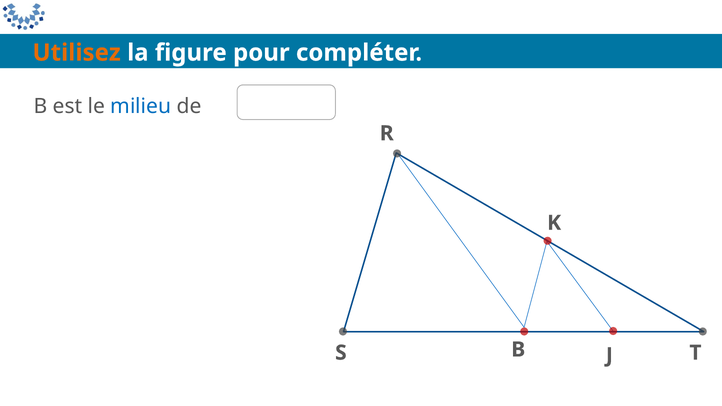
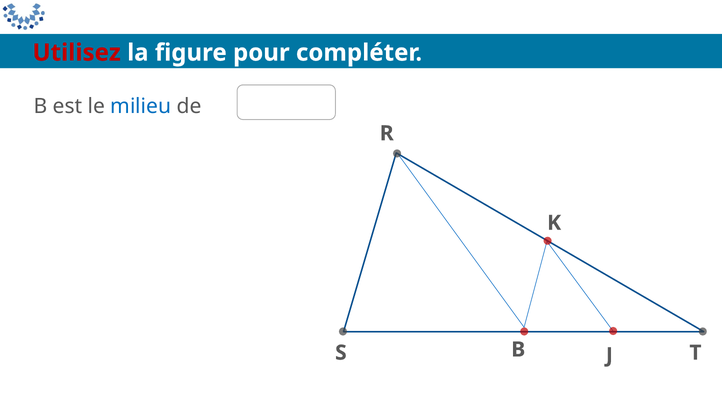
Utilisez colour: orange -> red (77, 53)
